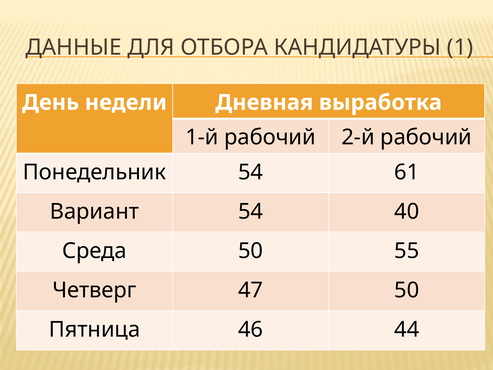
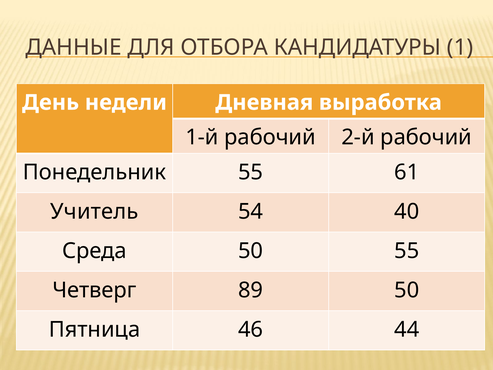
Понедельник 54: 54 -> 55 (251, 172)
Вариант: Вариант -> Учитель (94, 211)
47: 47 -> 89 (251, 290)
